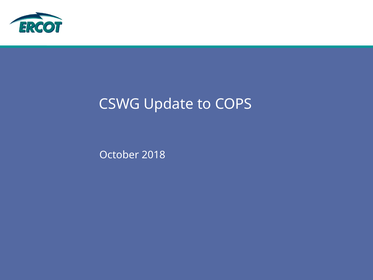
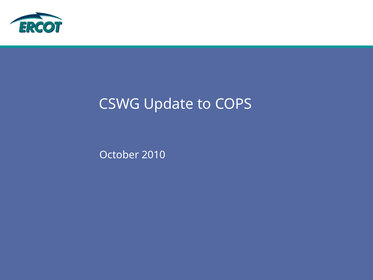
2018: 2018 -> 2010 (154, 155)
